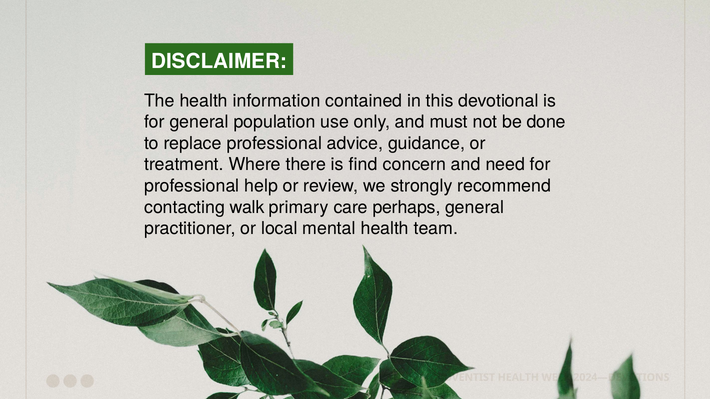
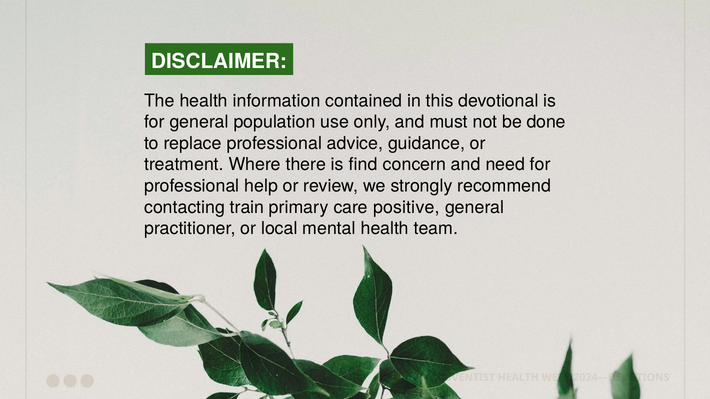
walk: walk -> train (247, 207)
perhaps: perhaps -> positive (406, 207)
